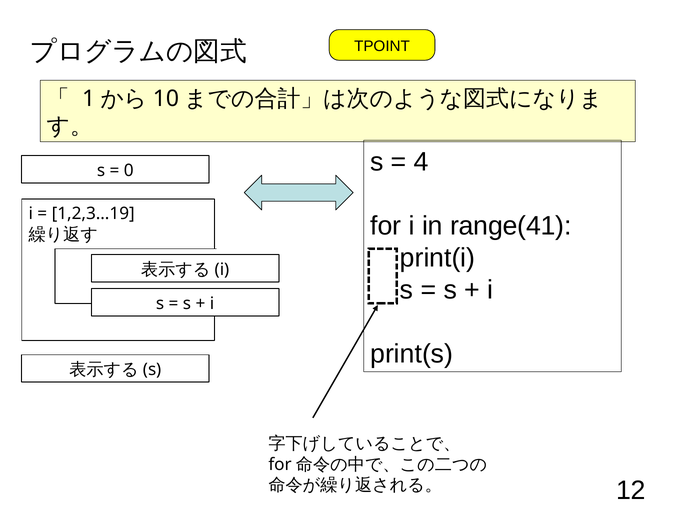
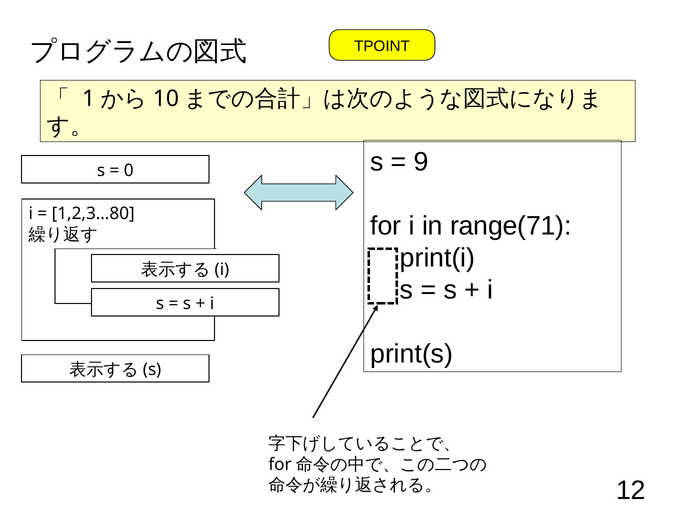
4: 4 -> 9 (421, 162)
1,2,3…19: 1,2,3…19 -> 1,2,3…80 (93, 214)
range(41: range(41 -> range(71 (511, 226)
